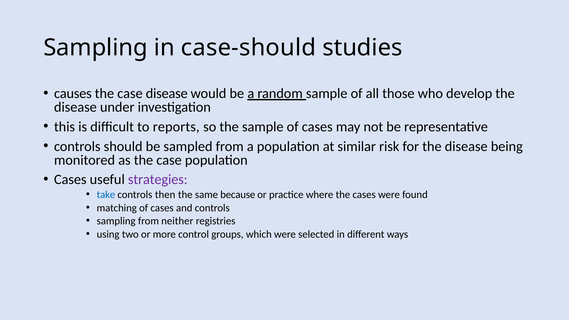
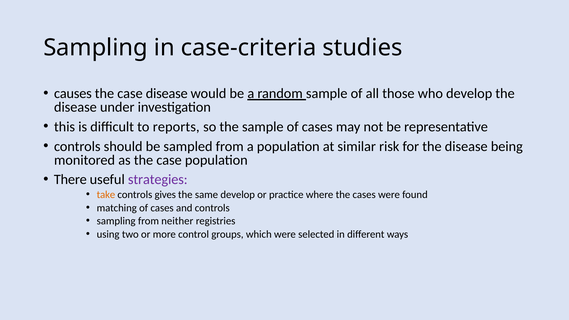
case-should: case-should -> case-criteria (249, 48)
Cases: Cases -> There (70, 180)
take colour: blue -> orange (106, 195)
then: then -> gives (165, 195)
same because: because -> develop (238, 195)
